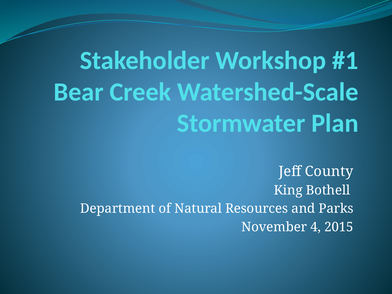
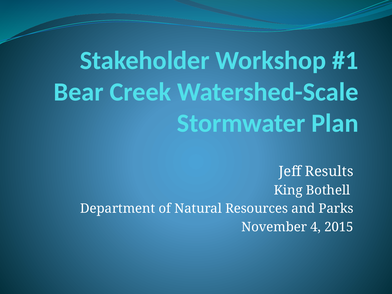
County: County -> Results (329, 172)
